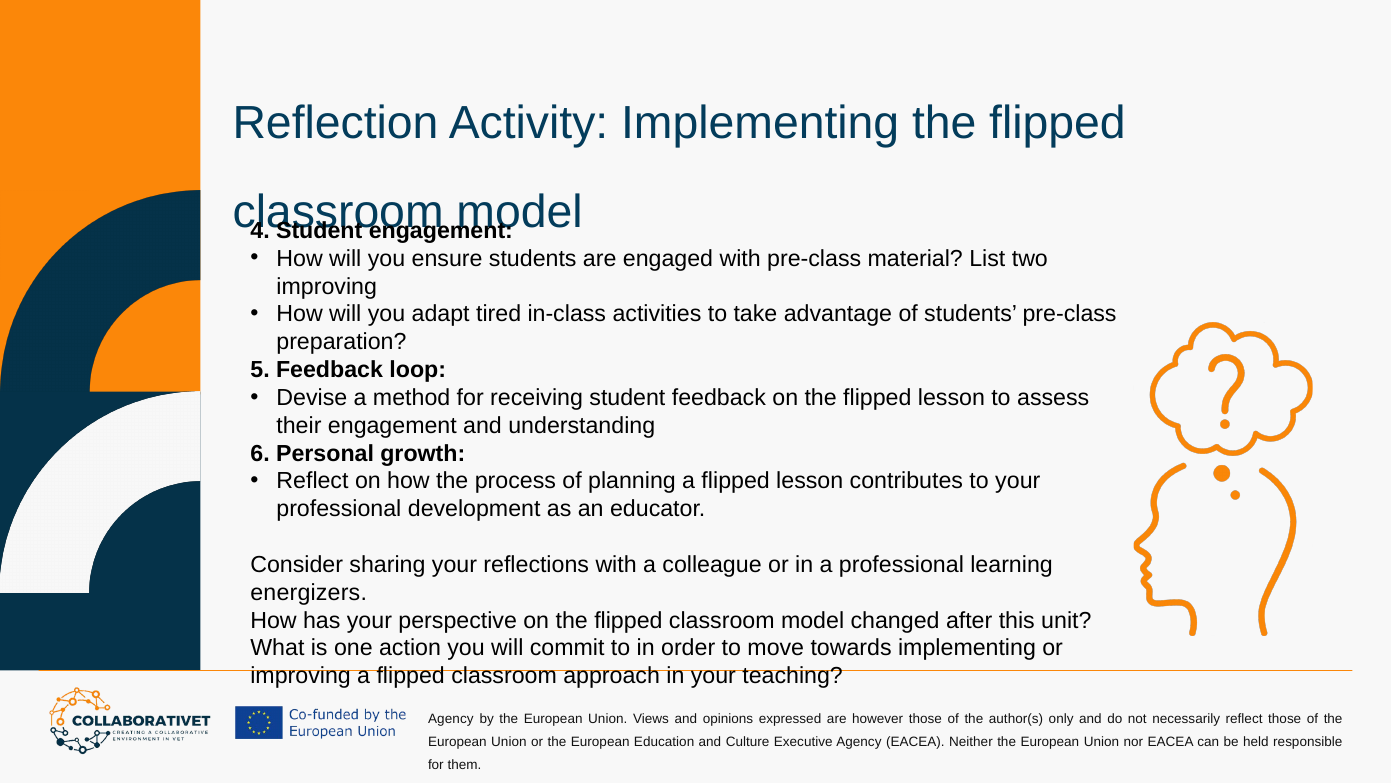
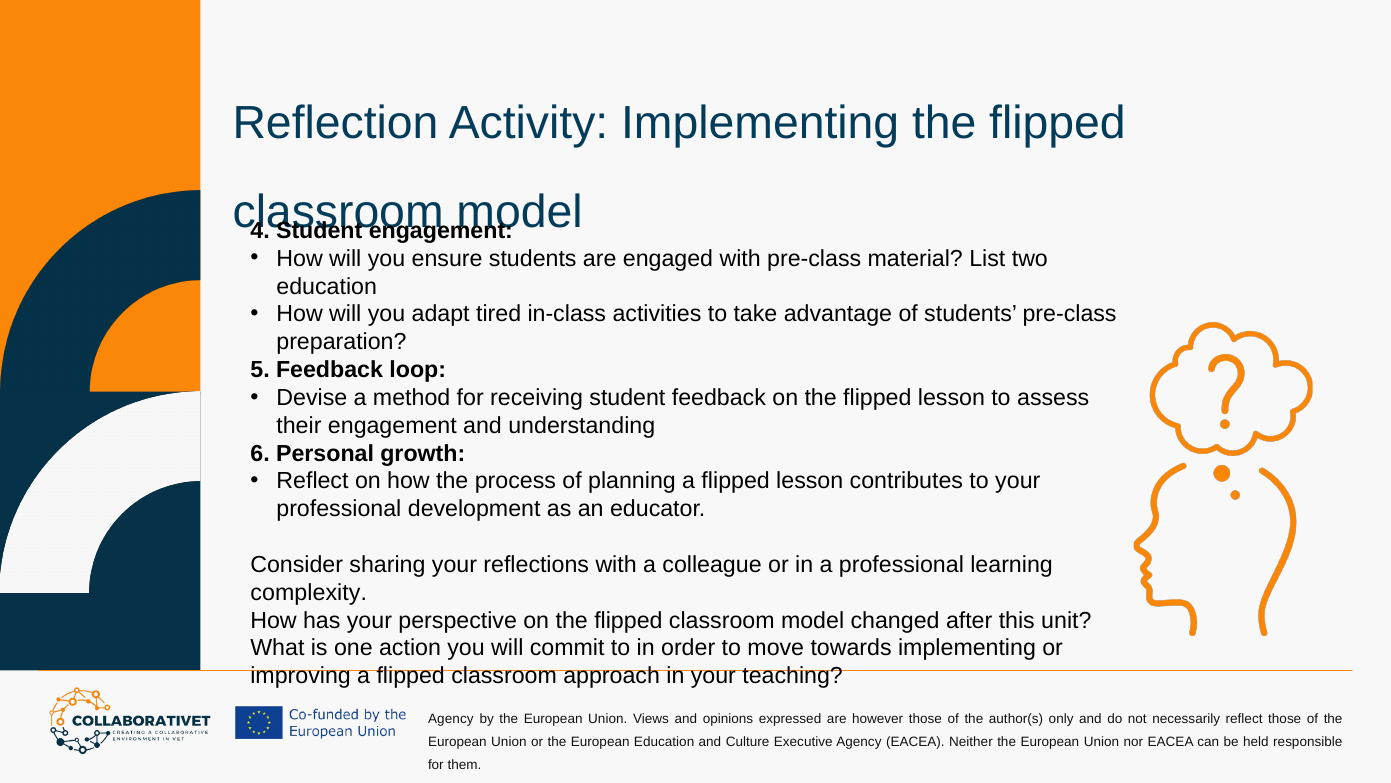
improving: improving -> education (327, 286)
energizers: energizers -> complexity (309, 592)
